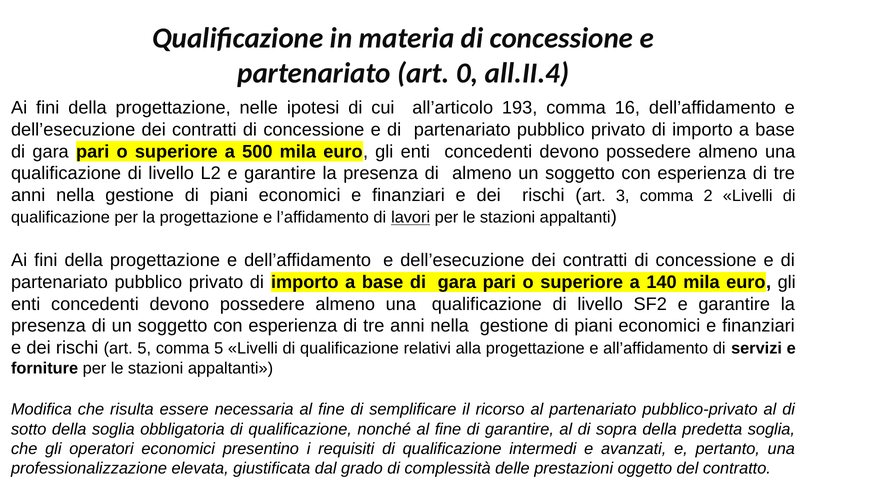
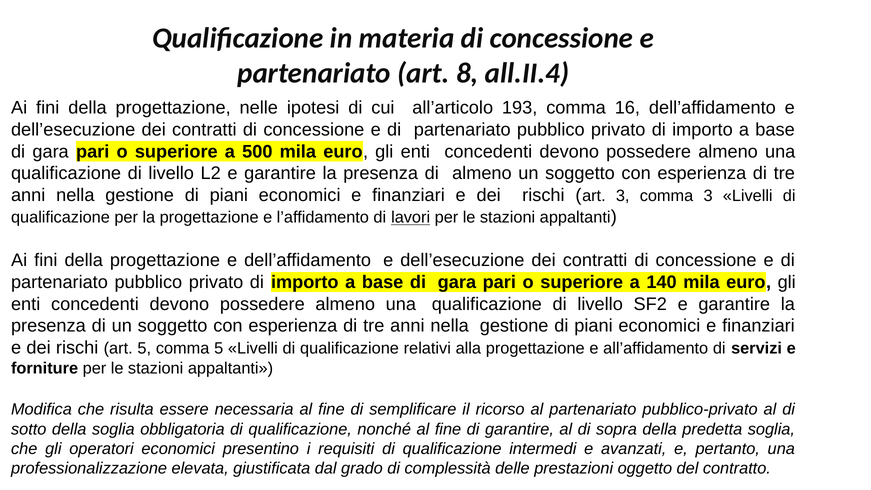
0: 0 -> 8 (467, 73)
comma 2: 2 -> 3 (708, 196)
